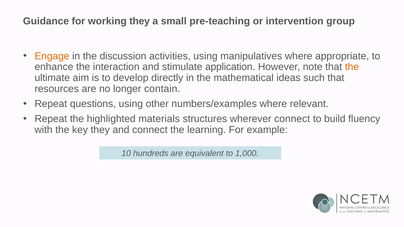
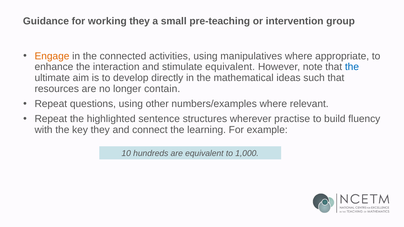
discussion: discussion -> connected (123, 56)
stimulate application: application -> equivalent (230, 67)
the colour: orange -> blue (352, 67)
materials: materials -> sentence (159, 119)
wherever connect: connect -> practise (292, 119)
